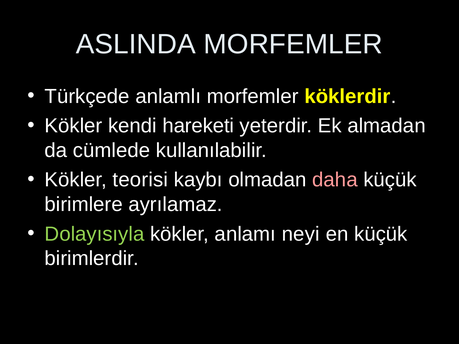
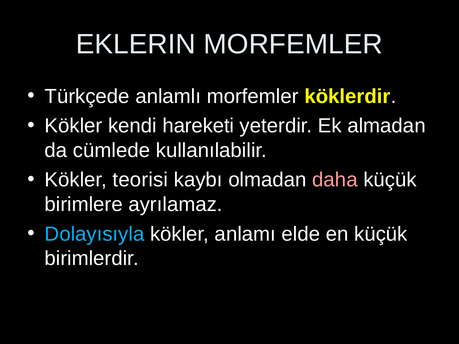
ASLINDA: ASLINDA -> EKLERIN (136, 44)
Dolayısıyla colour: light green -> light blue (94, 234)
neyi: neyi -> elde (301, 234)
